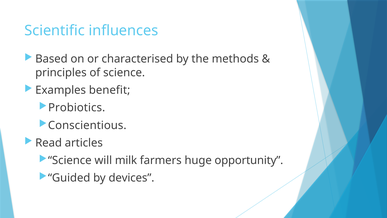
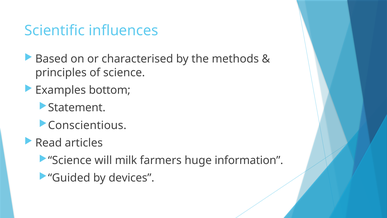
benefit: benefit -> bottom (110, 90)
Probiotics: Probiotics -> Statement (77, 108)
opportunity: opportunity -> information (249, 160)
